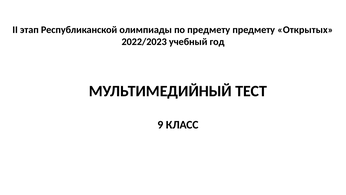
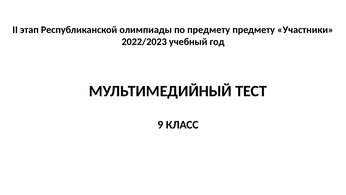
Открытых: Открытых -> Участники (305, 30)
